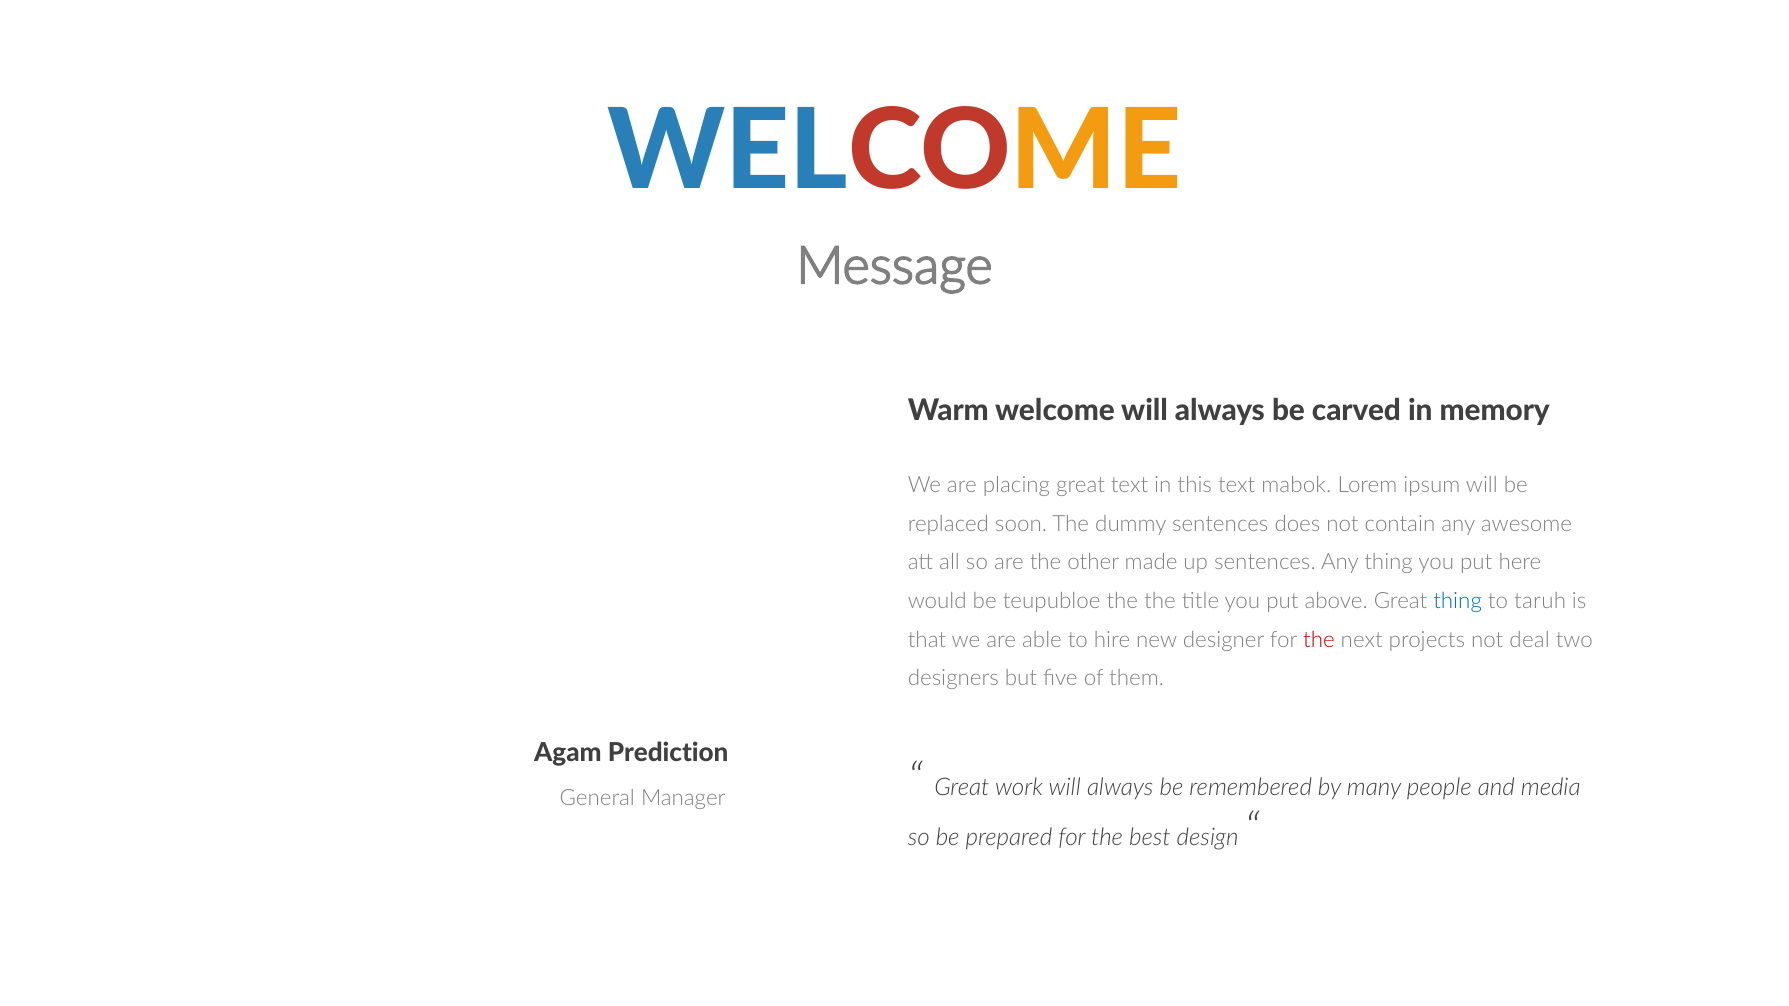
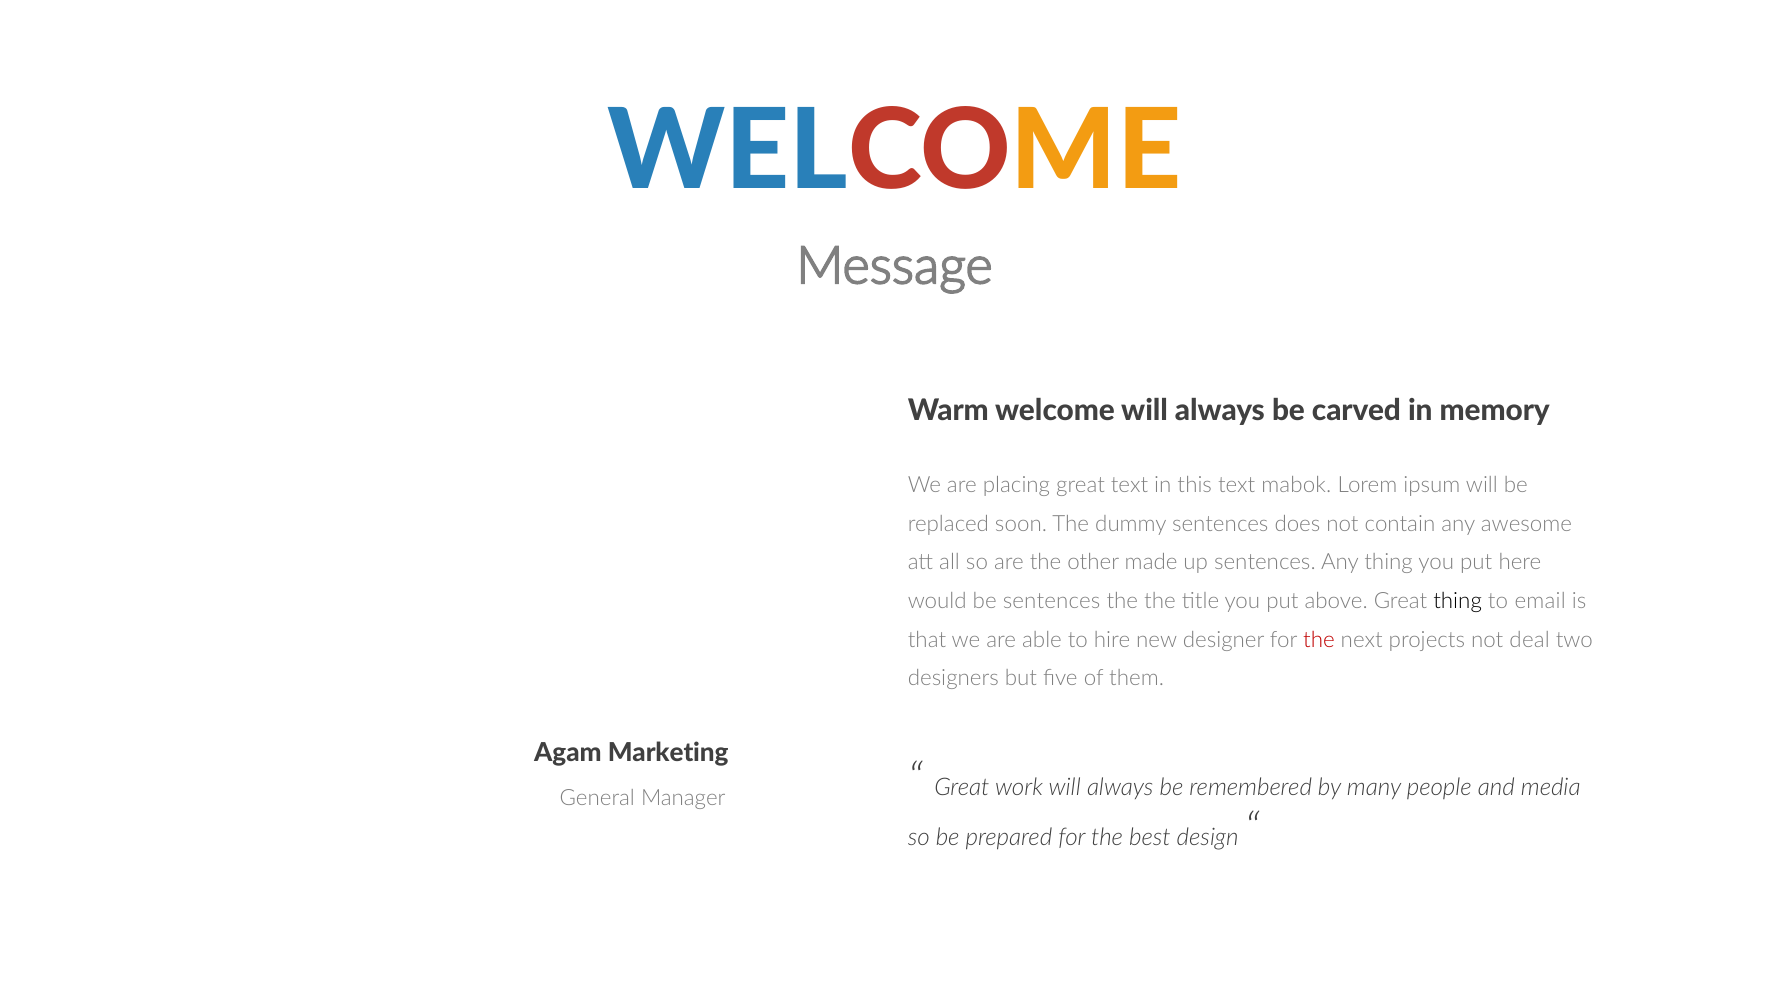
be teupubloe: teupubloe -> sentences (1052, 601)
thing colour: blue -> black (1458, 601)
taruh: taruh -> email (1540, 601)
Prediction: Prediction -> Marketing (668, 753)
